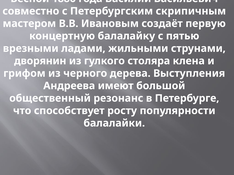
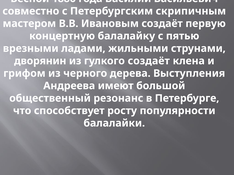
гулкого столяра: столяра -> создаёт (149, 61)
